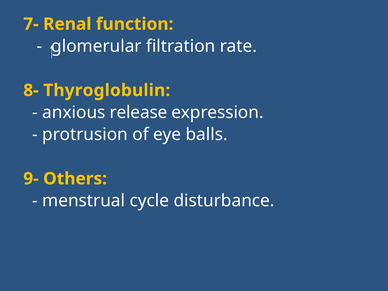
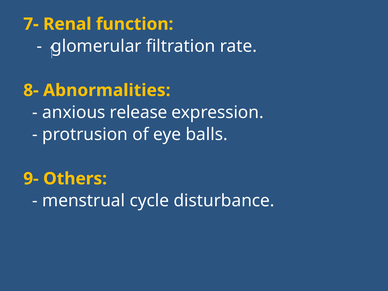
Thyroglobulin: Thyroglobulin -> Abnormalities (107, 90)
